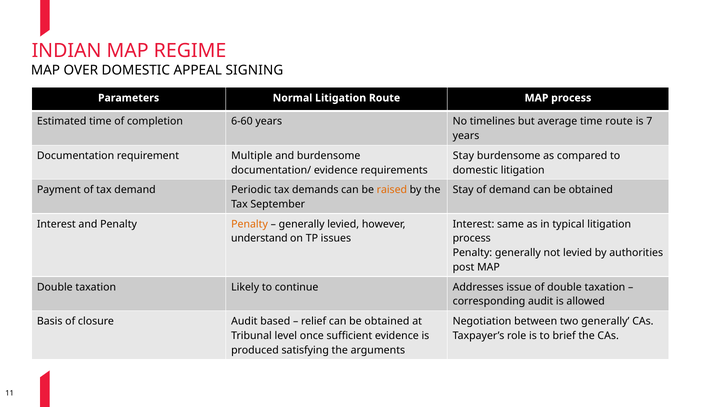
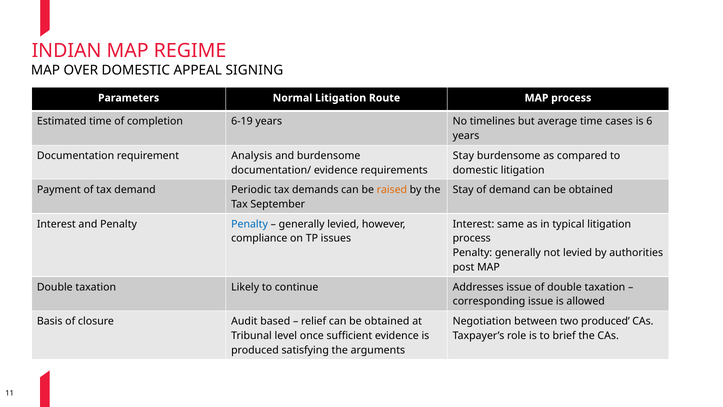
6-60: 6-60 -> 6-19 (242, 121)
time route: route -> cases (619, 121)
7: 7 -> 6 (649, 121)
Multiple: Multiple -> Analysis (252, 156)
Penalty colour: orange -> blue (250, 224)
understand: understand -> compliance (259, 238)
corresponding audit: audit -> issue (541, 301)
two generally: generally -> produced (605, 321)
